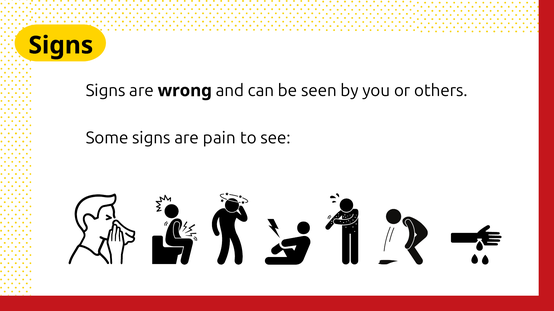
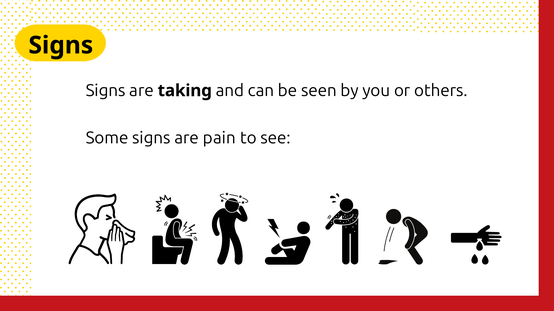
wrong: wrong -> taking (185, 91)
